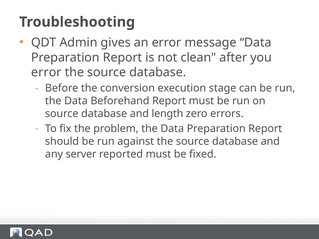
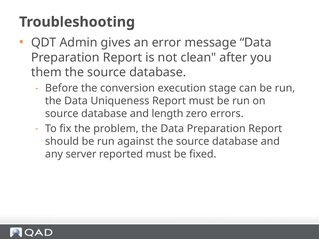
error: error -> them (46, 72)
Beforehand: Beforehand -> Uniqueness (120, 101)
